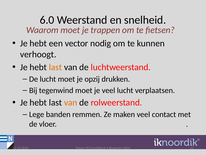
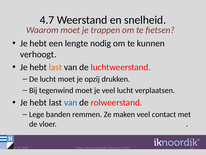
6.0: 6.0 -> 4.7 (47, 20)
vector: vector -> lengte (77, 43)
van colour: orange -> blue (71, 102)
